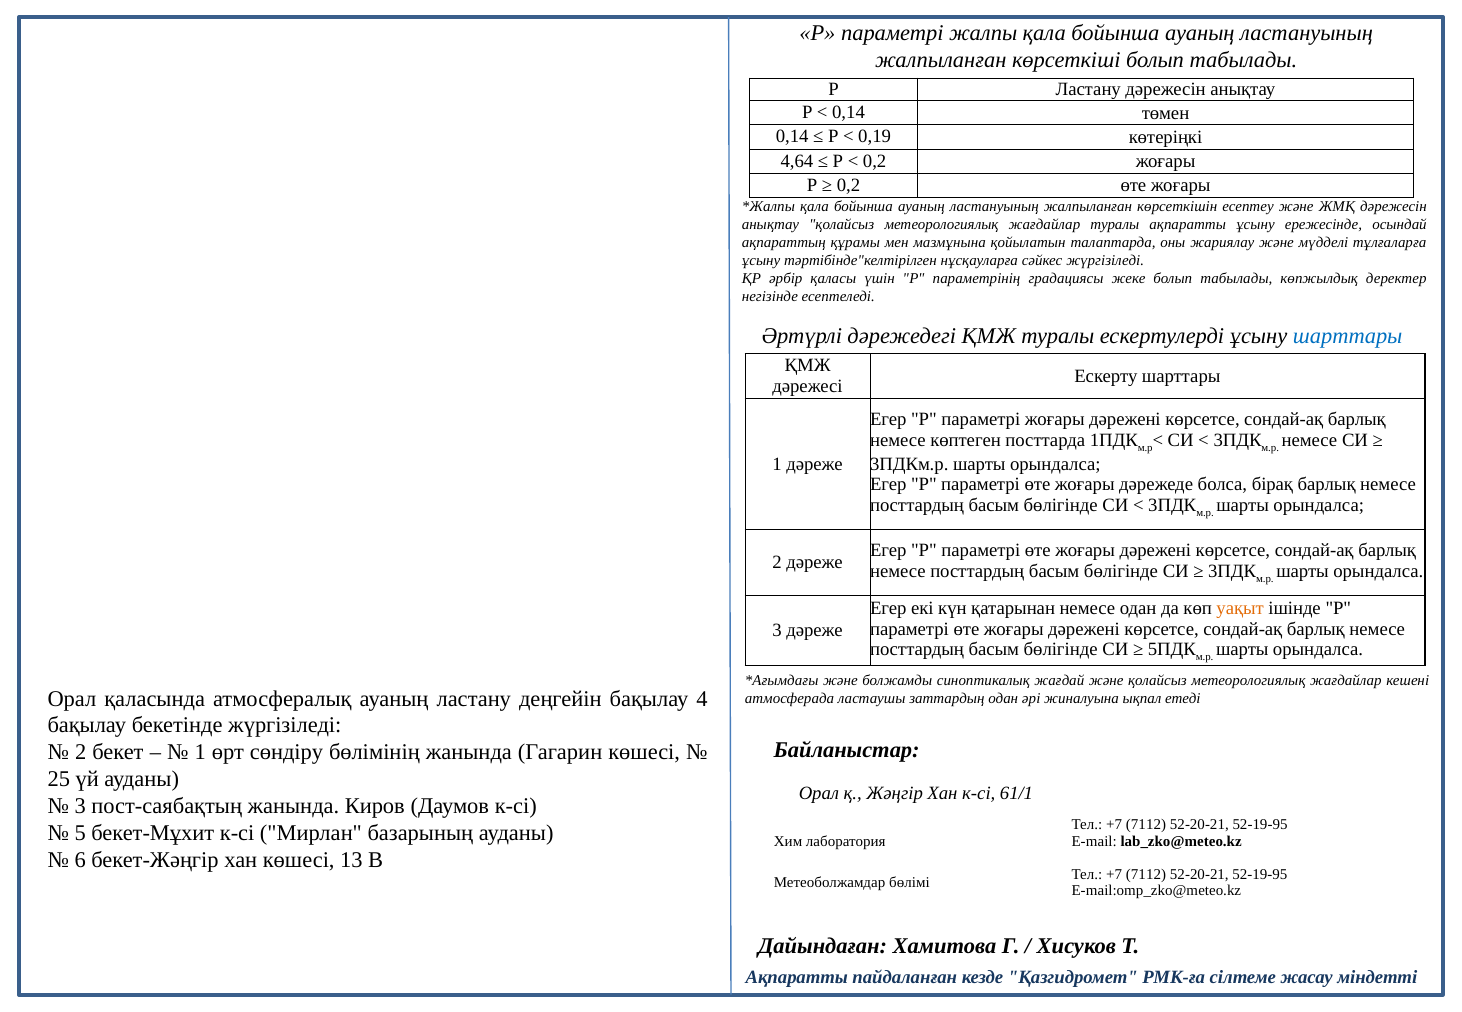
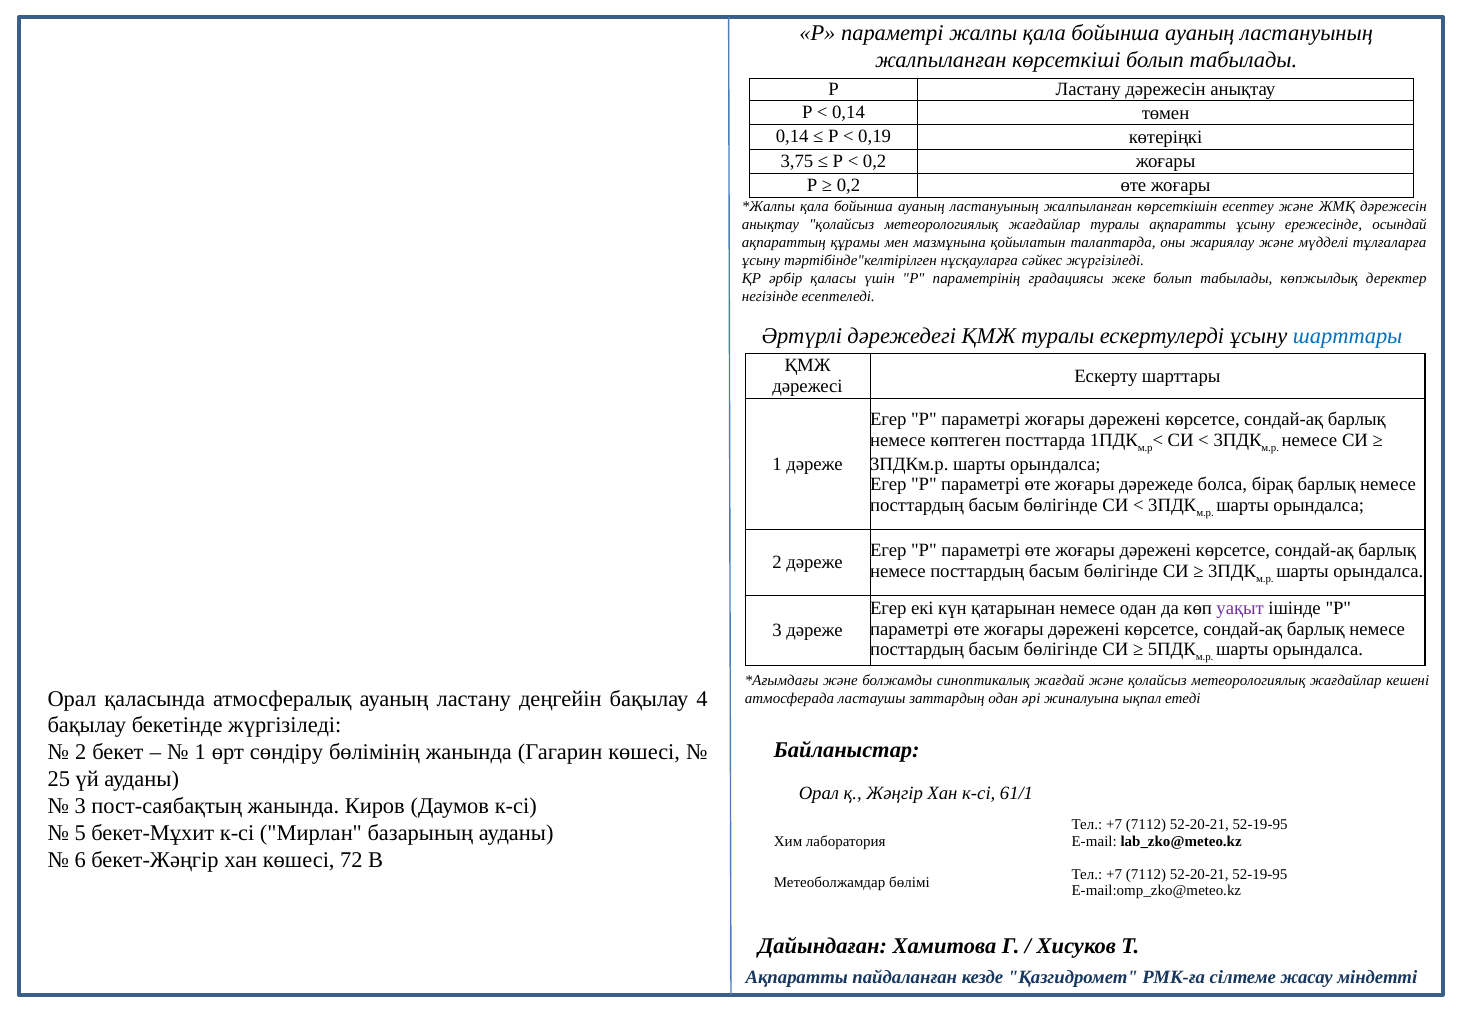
4,64: 4,64 -> 3,75 (797, 161)
уақыт colour: orange -> purple (1240, 608)
13: 13 -> 72 (351, 861)
